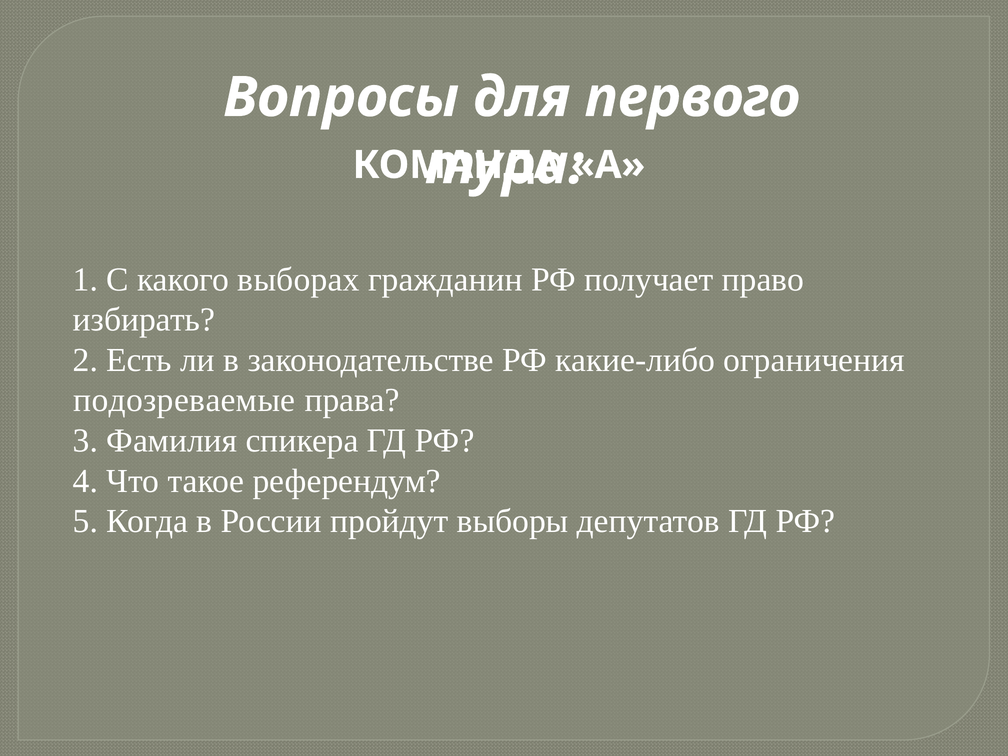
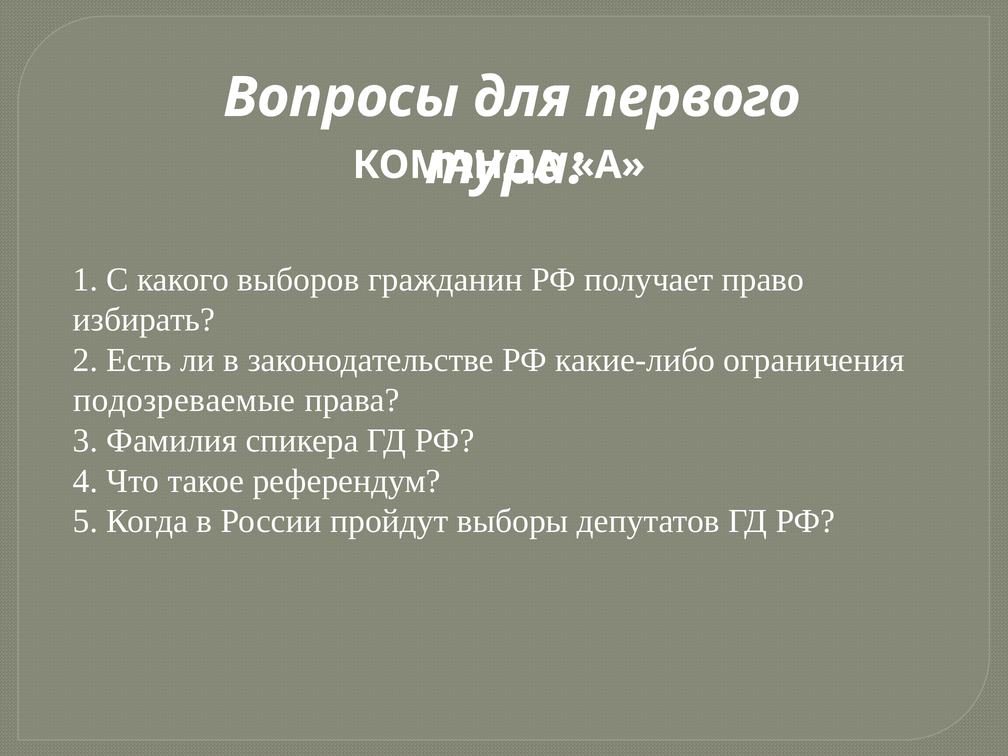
выборах: выборах -> выборов (299, 279)
